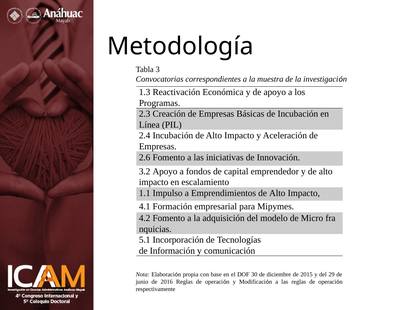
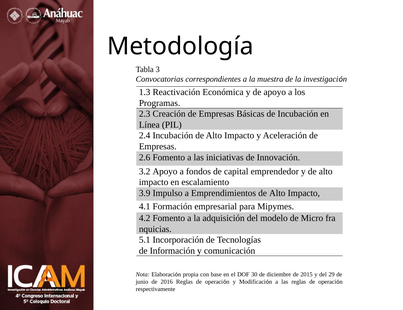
1.1: 1.1 -> 3.9 (145, 193)
